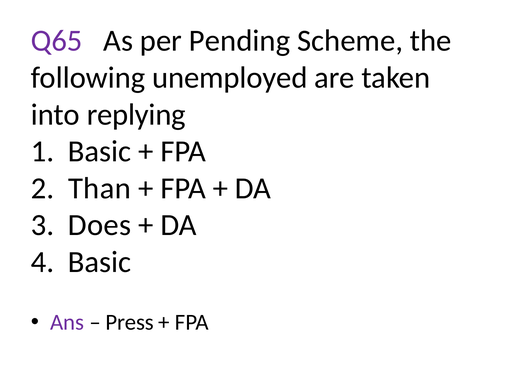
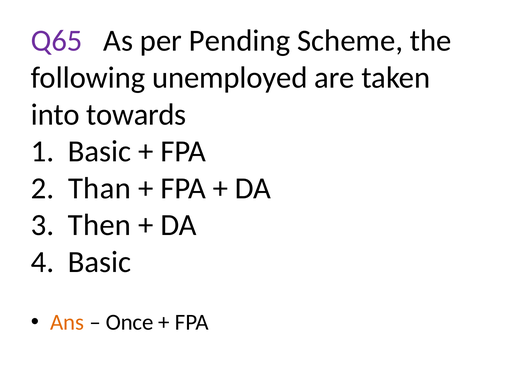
replying: replying -> towards (136, 114)
Does: Does -> Then (99, 225)
Ans colour: purple -> orange (67, 322)
Press: Press -> Once (130, 322)
